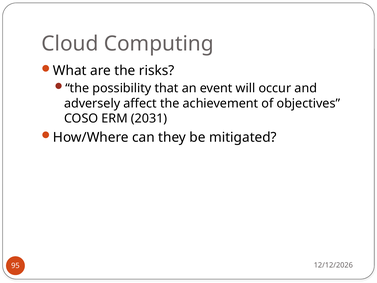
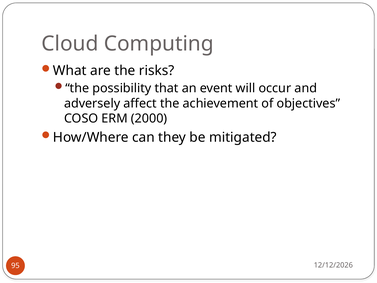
2031: 2031 -> 2000 (149, 118)
